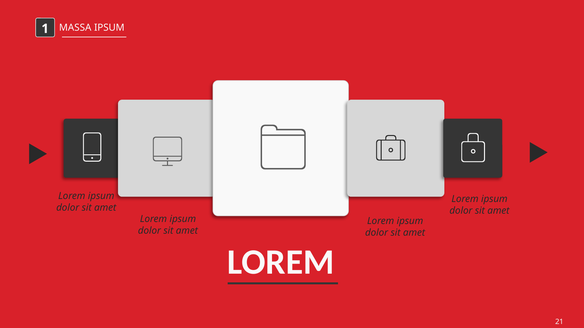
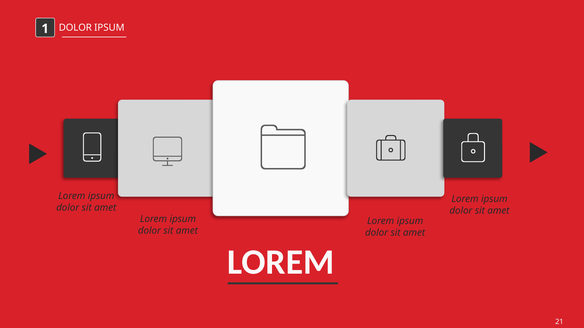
1 MASSA: MASSA -> DOLOR (75, 28)
